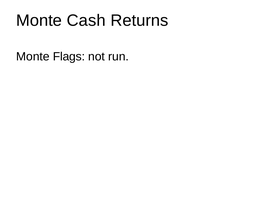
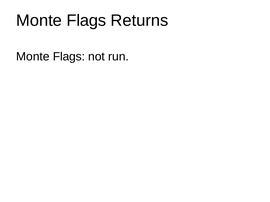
Cash: Cash -> Flags (86, 20)
